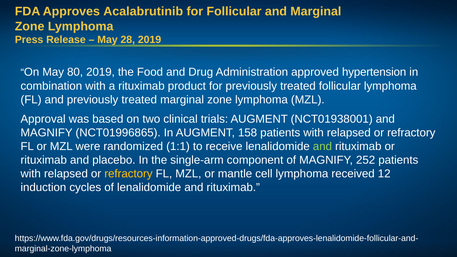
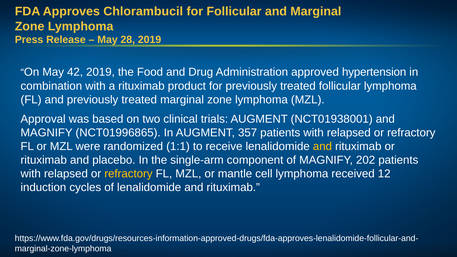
Acalabrutinib: Acalabrutinib -> Chlorambucil (143, 11)
80: 80 -> 42 (75, 72)
158: 158 -> 357 (248, 133)
and colour: light green -> yellow (322, 146)
252: 252 -> 202 (366, 160)
